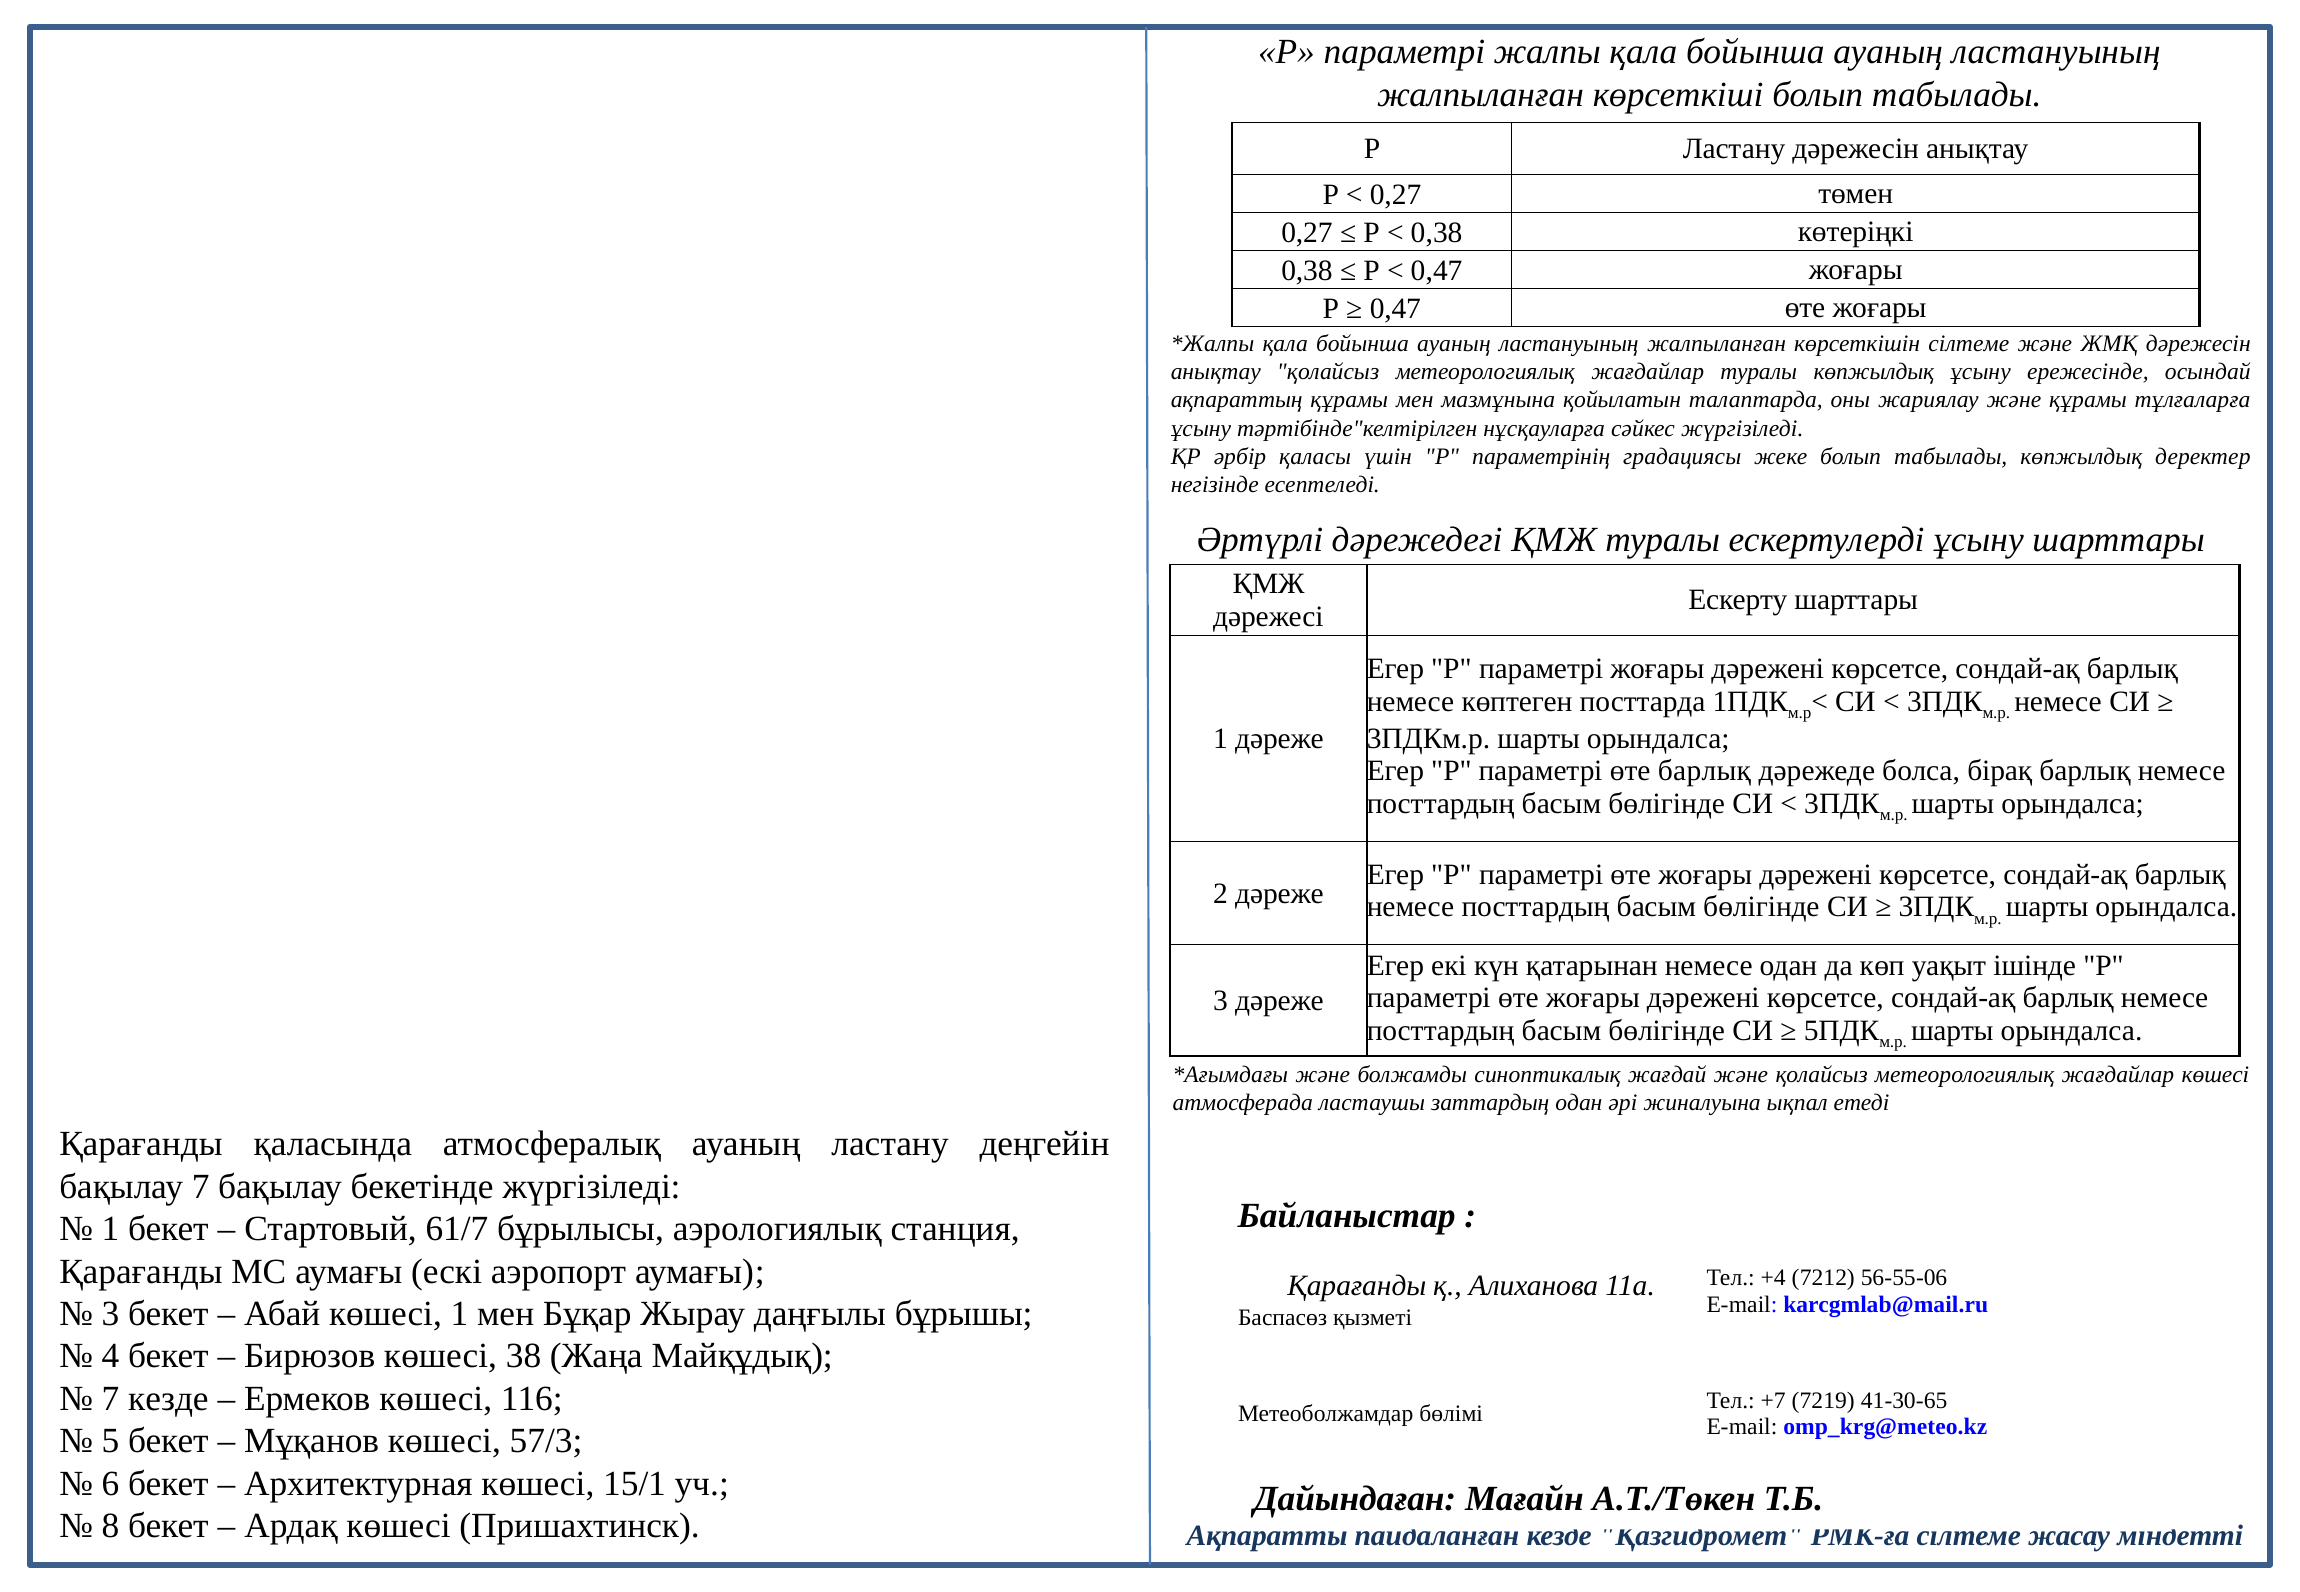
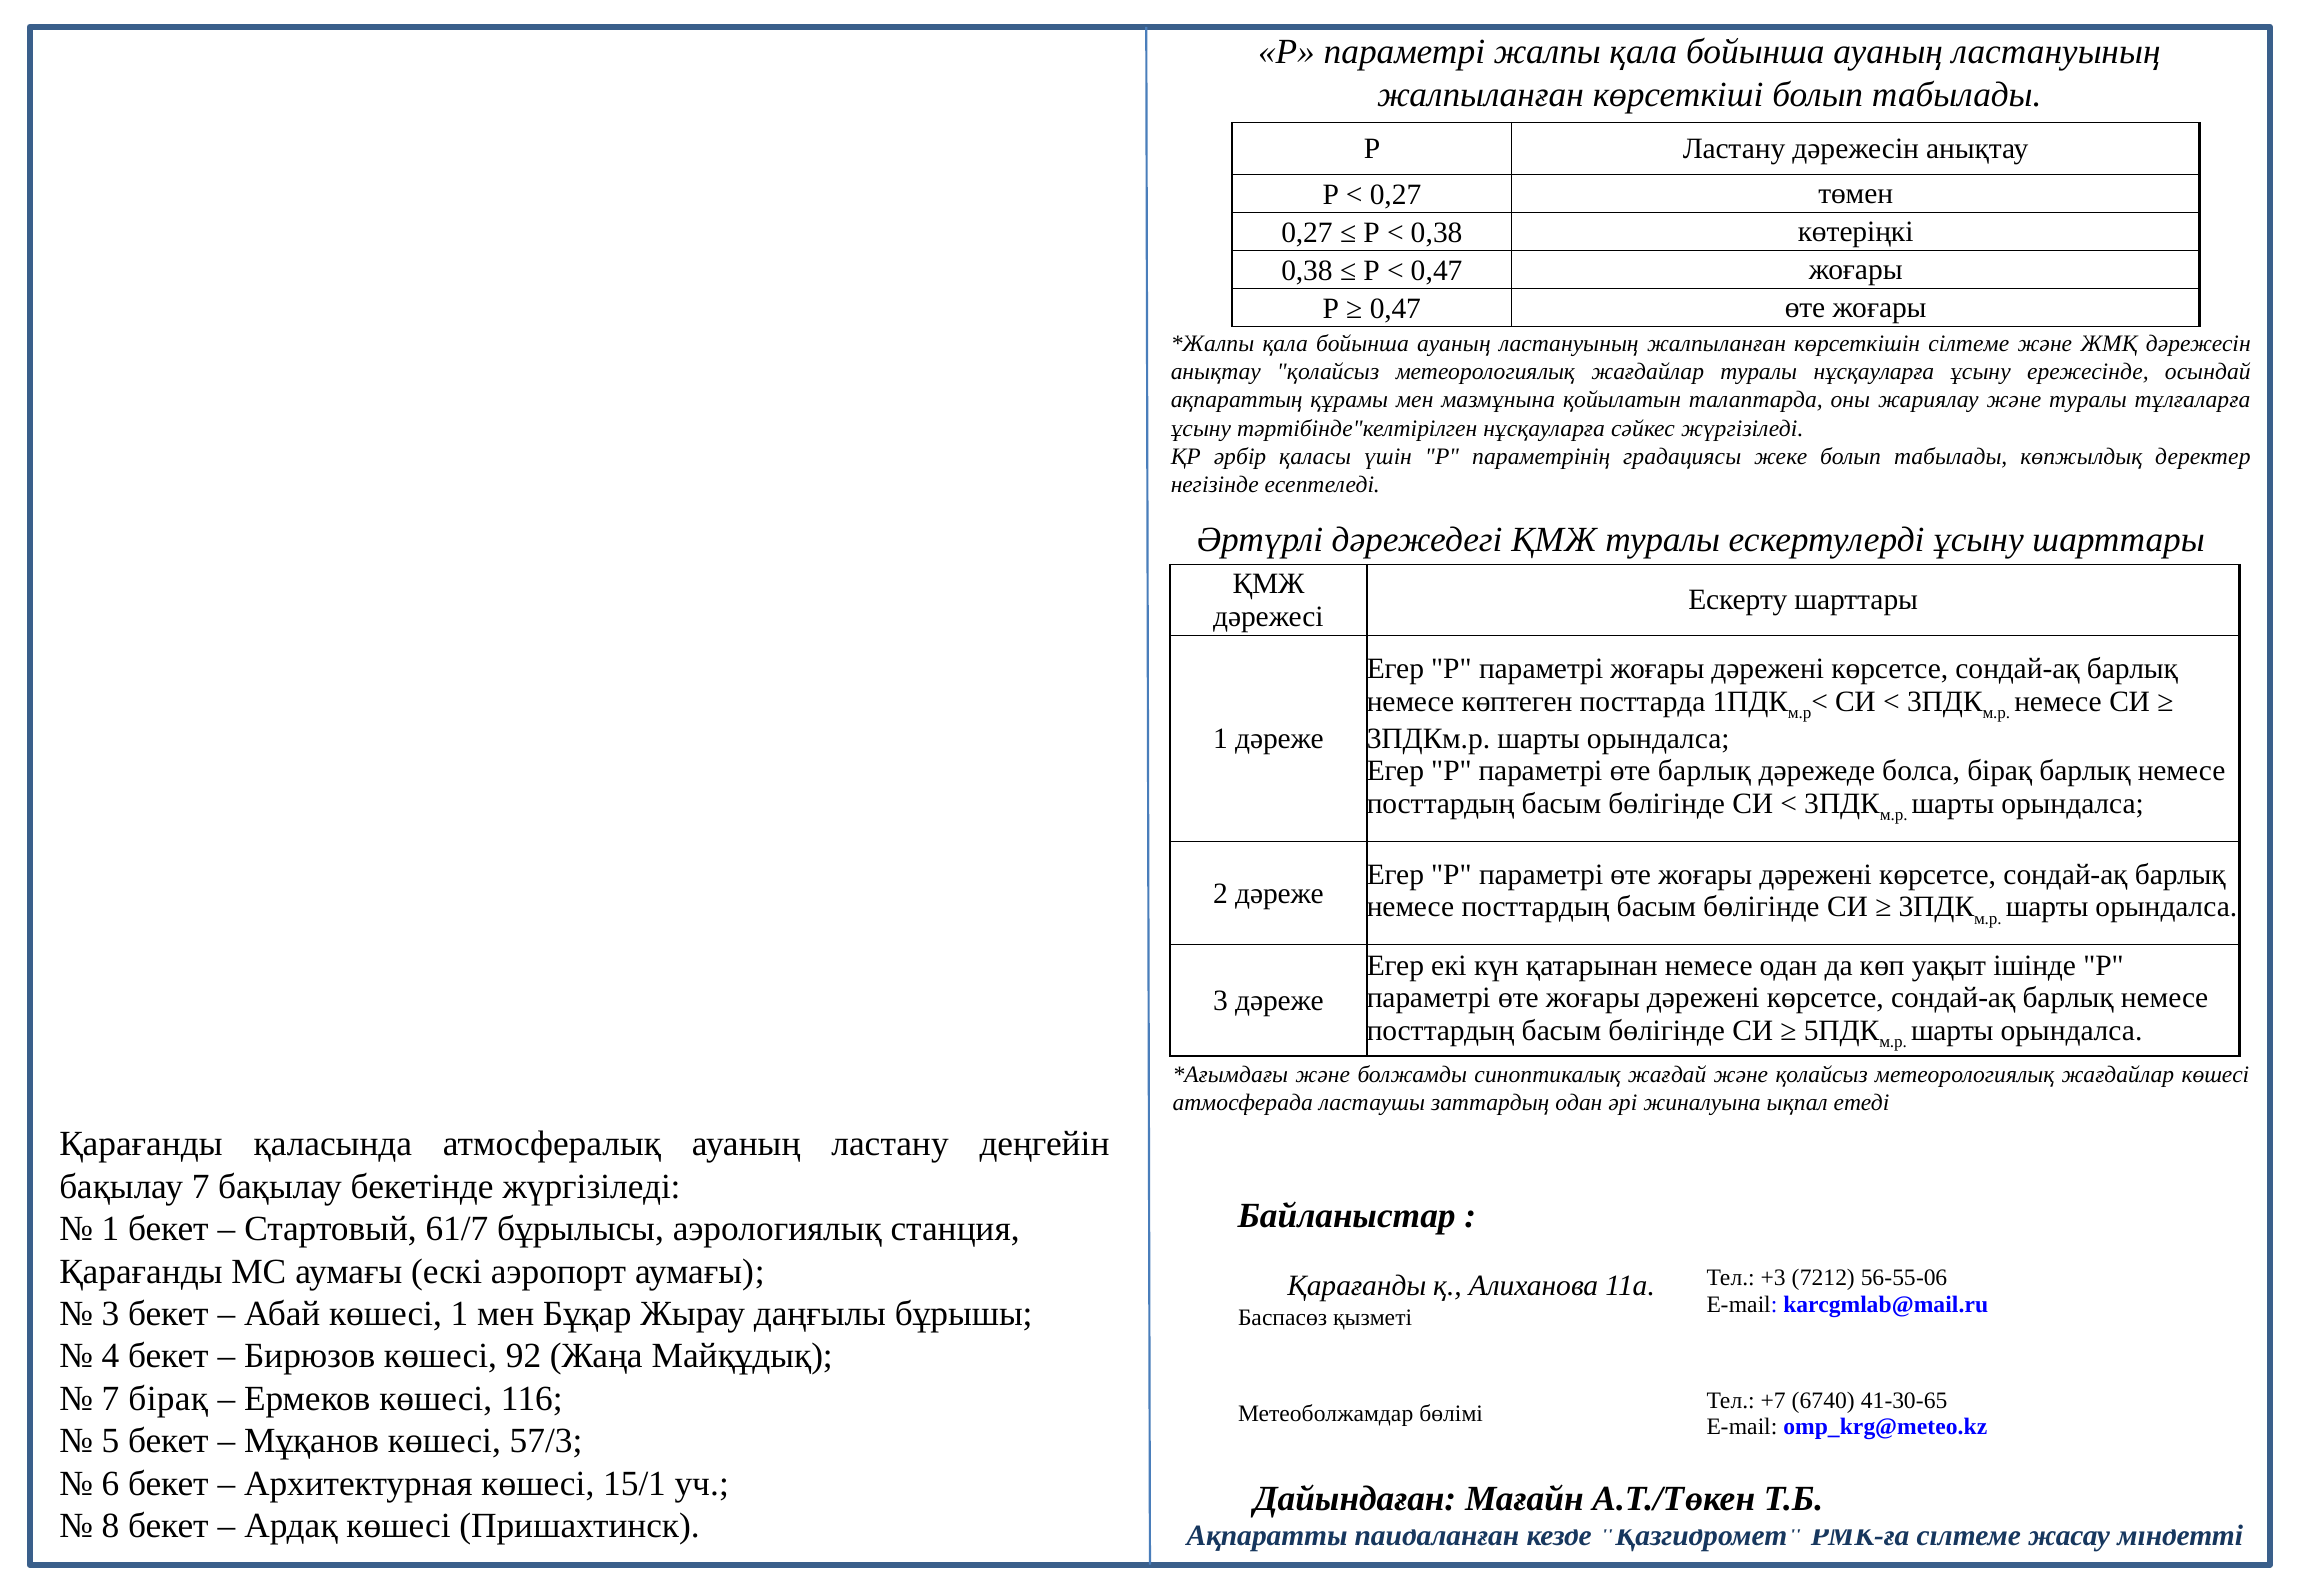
туралы көпжылдық: көпжылдық -> нұсқауларға (1874, 372)
және құрамы: құрамы -> туралы (2088, 400)
+4: +4 -> +3 (1773, 1278)
38: 38 -> 92 (524, 1357)
7 кезде: кезде -> бірақ (168, 1399)
7219: 7219 -> 6740 (1823, 1401)
